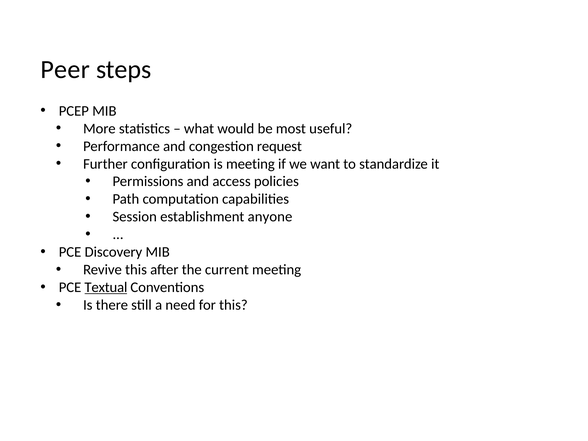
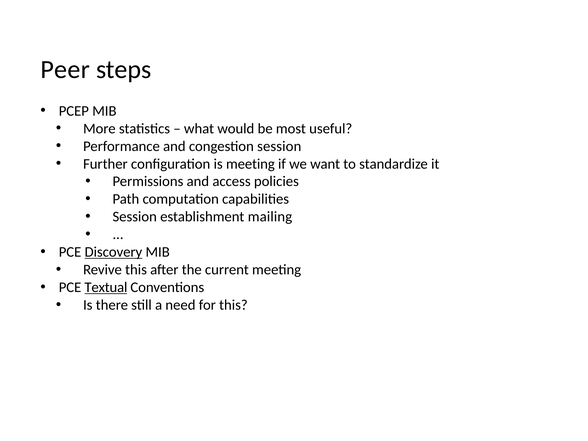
congestion request: request -> session (279, 146)
anyone: anyone -> mailing (270, 217)
Discovery underline: none -> present (113, 252)
